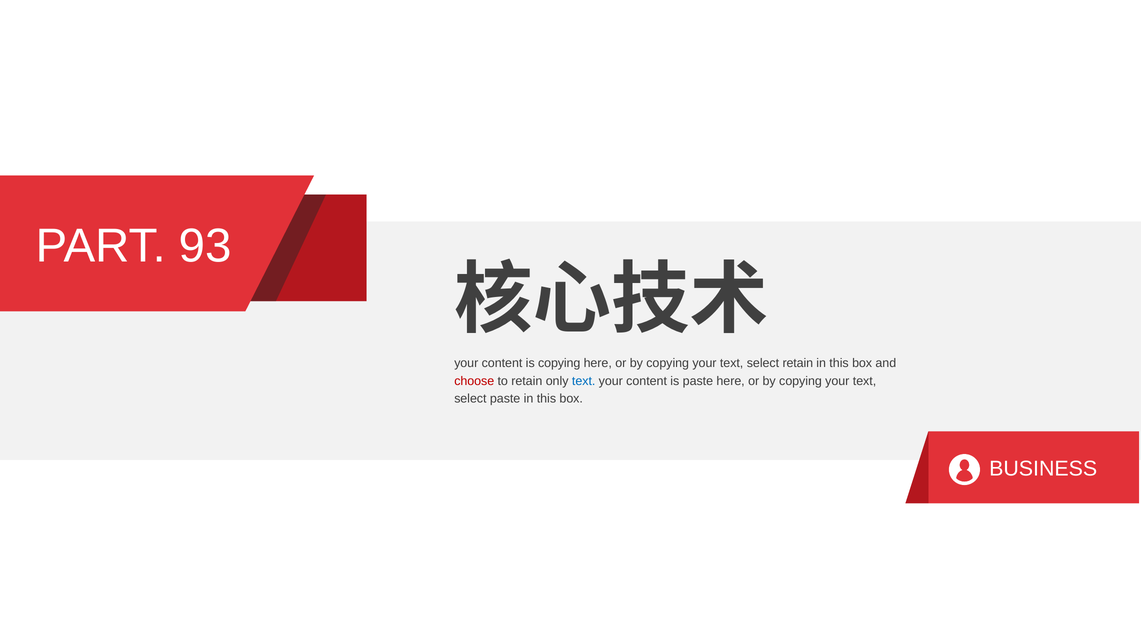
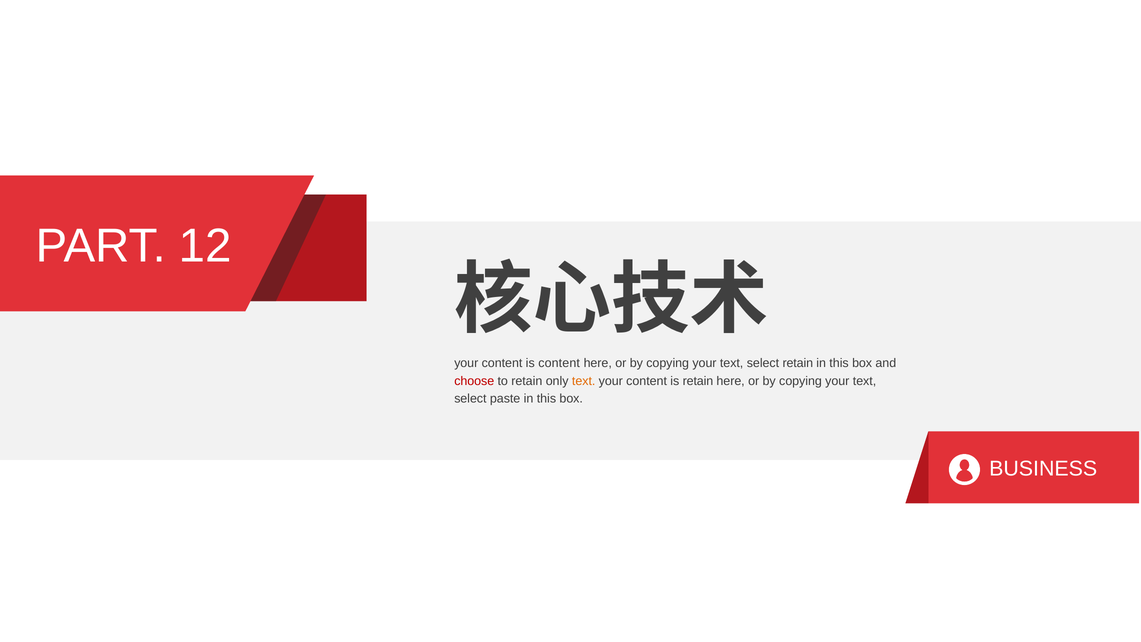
93: 93 -> 12 (205, 246)
is copying: copying -> content (559, 363)
text colour: blue -> orange (584, 381)
is paste: paste -> retain (698, 381)
